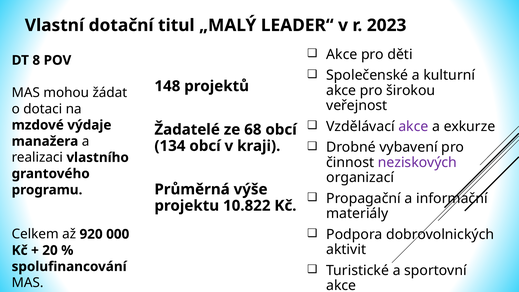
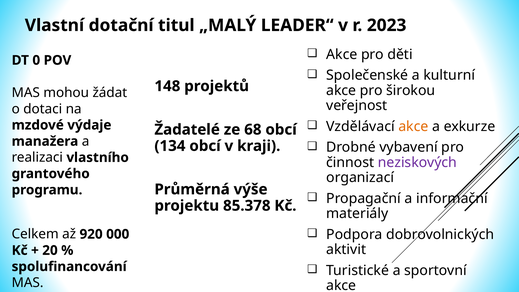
8: 8 -> 0 (36, 60)
akce colour: purple -> orange (413, 126)
10.822: 10.822 -> 85.378 (247, 206)
